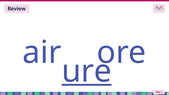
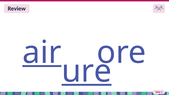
air underline: none -> present (42, 53)
